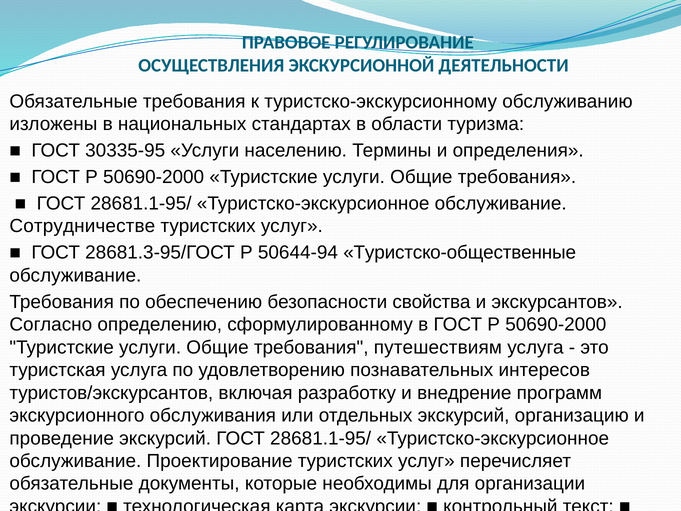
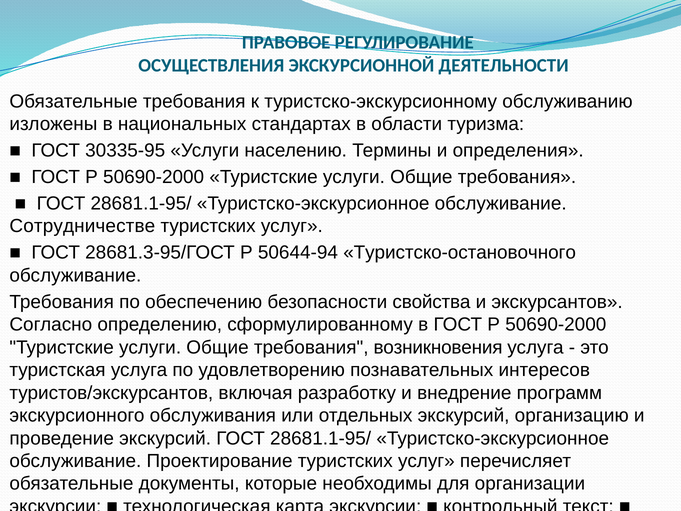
Туристско-общественные: Туристско-общественные -> Туристско-остановочного (460, 253)
путешествиям: путешествиям -> возникновения (438, 347)
